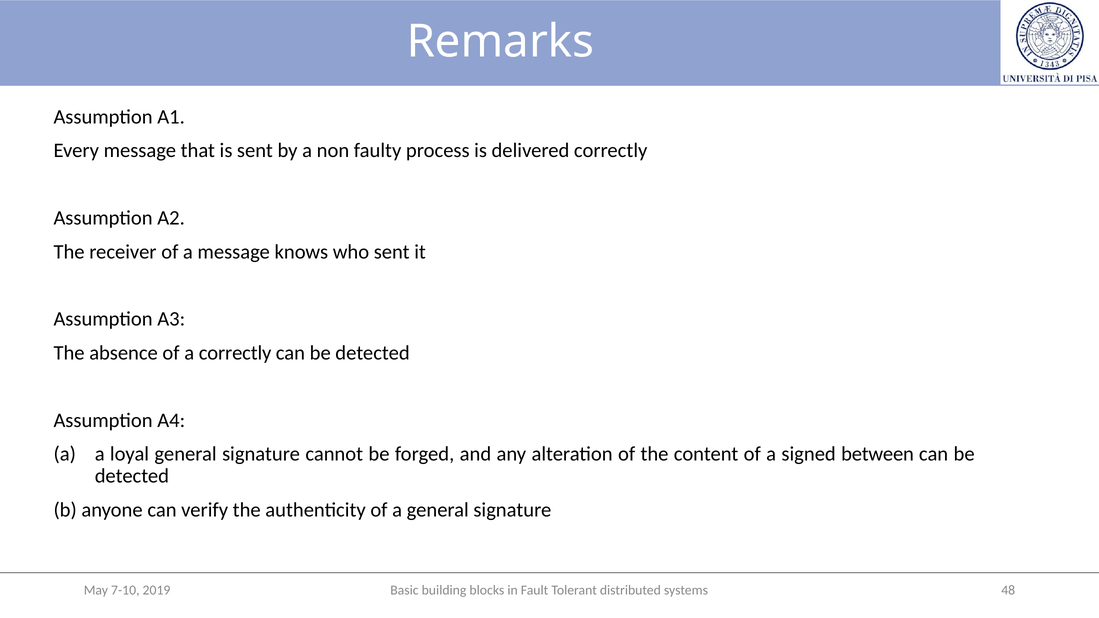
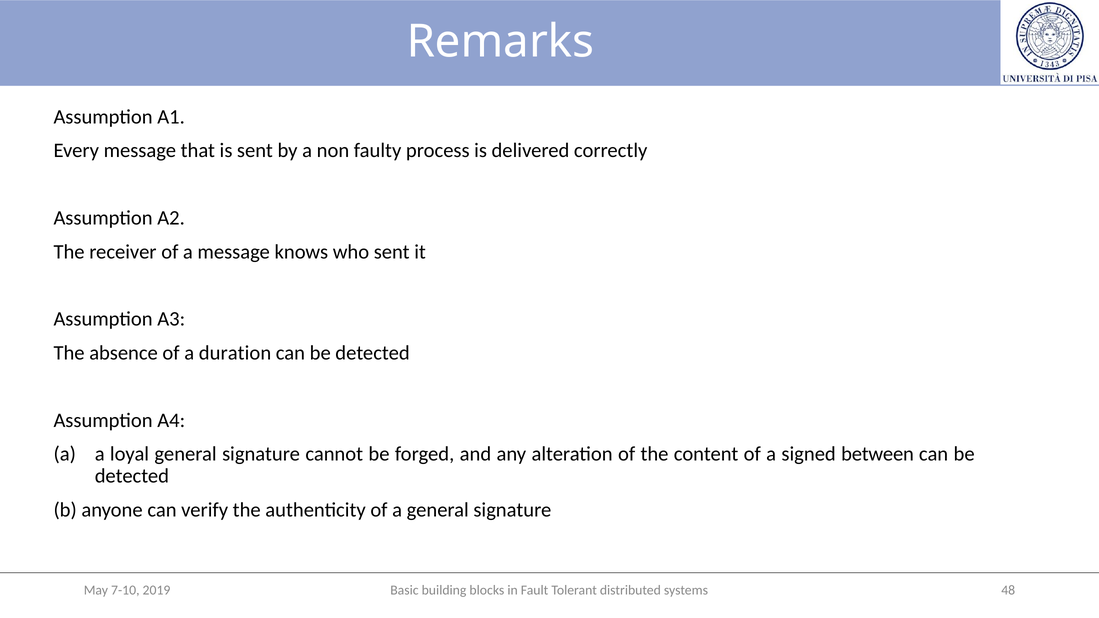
a correctly: correctly -> duration (235, 353)
